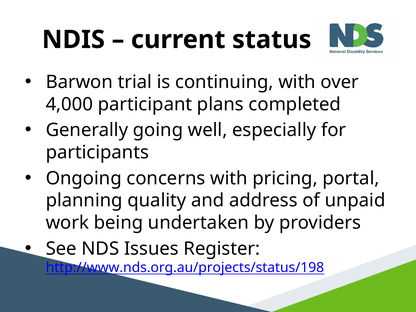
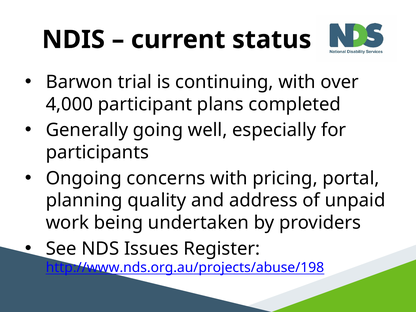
http://www.nds.org.au/projects/status/198: http://www.nds.org.au/projects/status/198 -> http://www.nds.org.au/projects/abuse/198 (185, 268)
